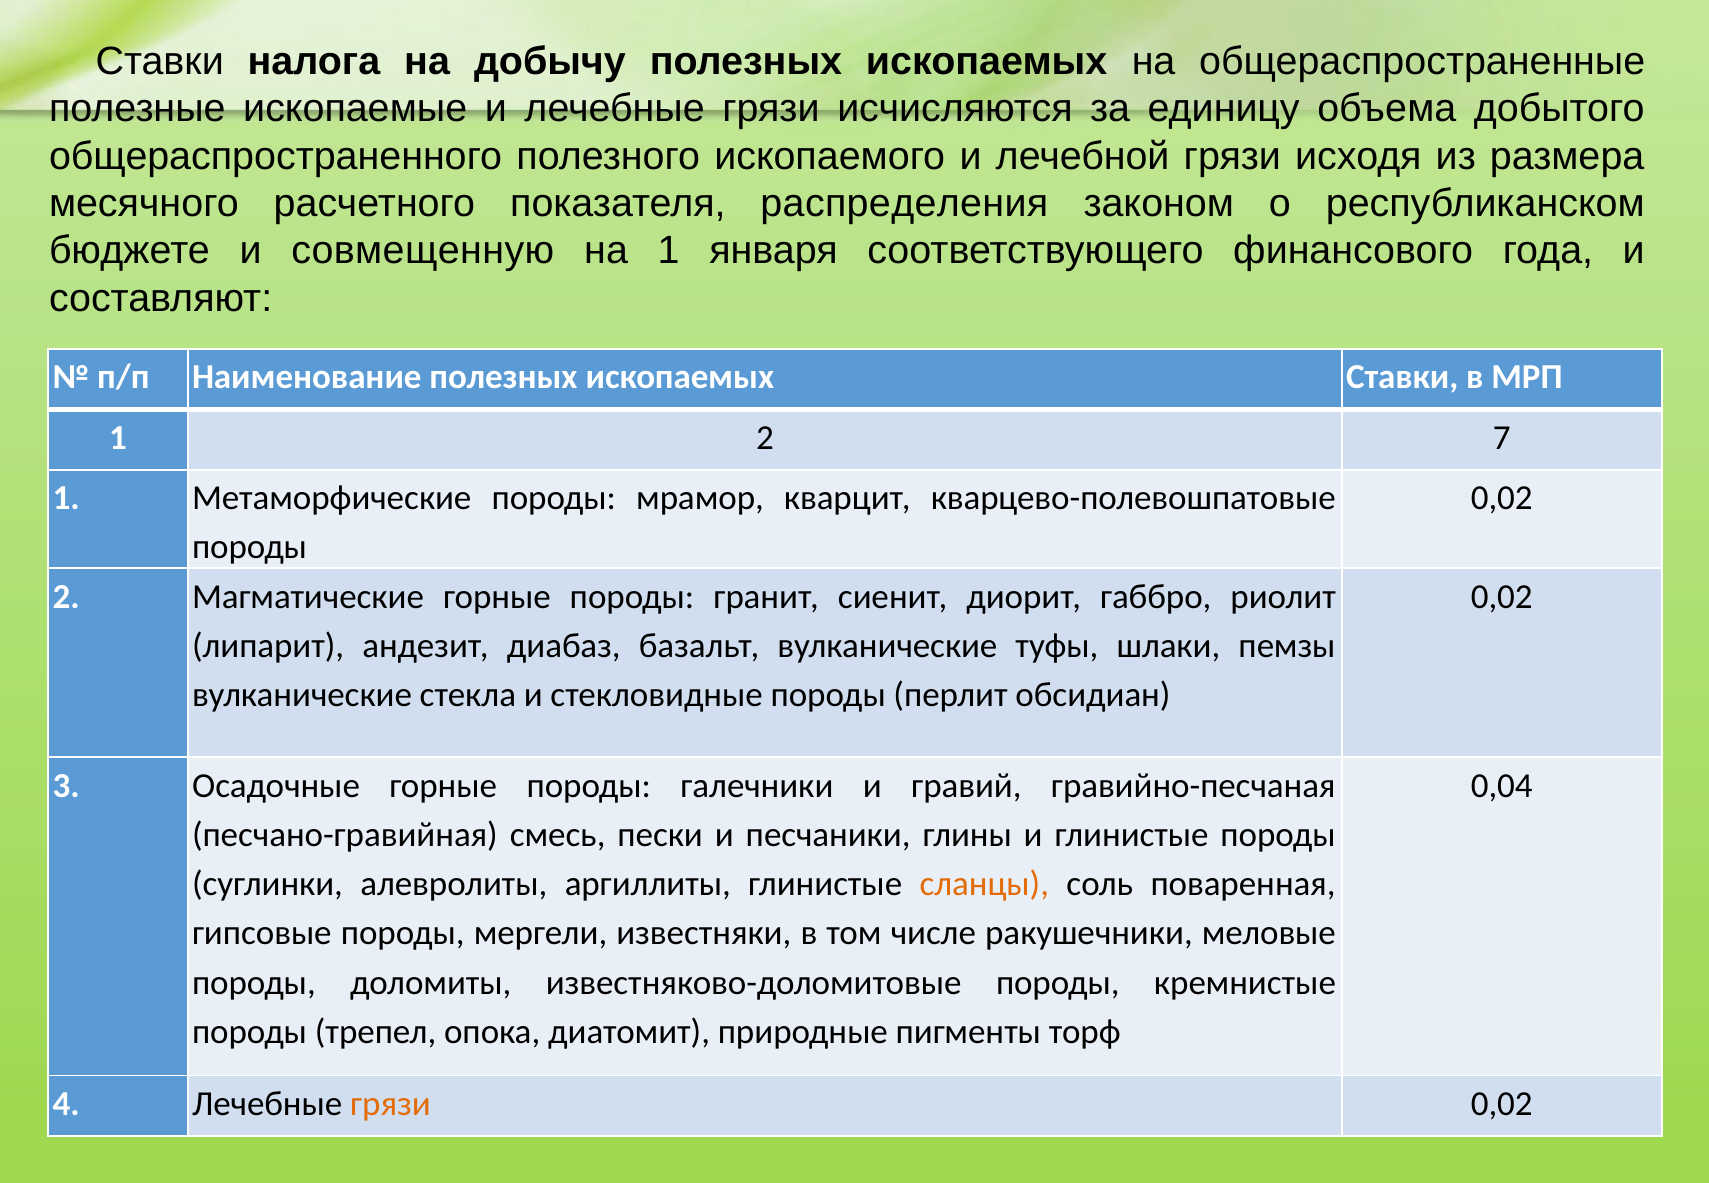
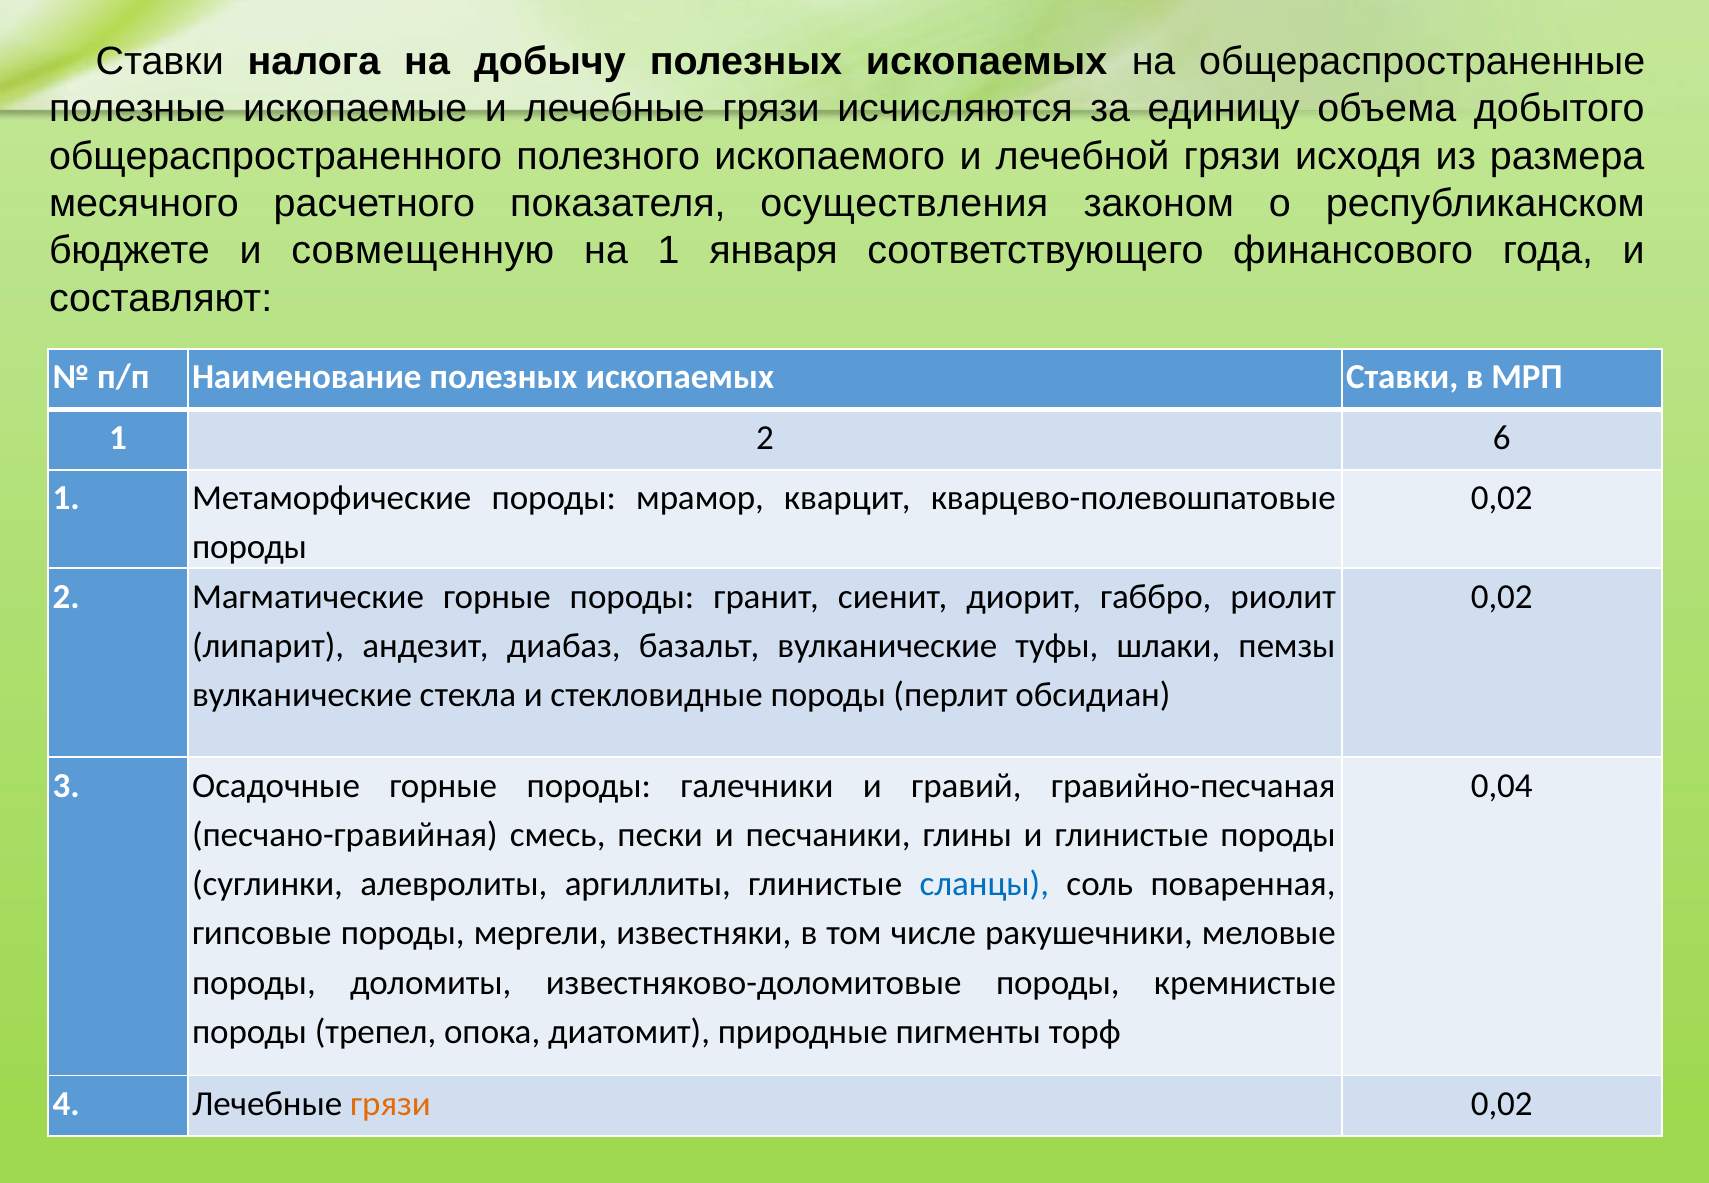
распределения: распределения -> осуществления (904, 204)
7: 7 -> 6 (1502, 438)
сланцы colour: orange -> blue (984, 884)
